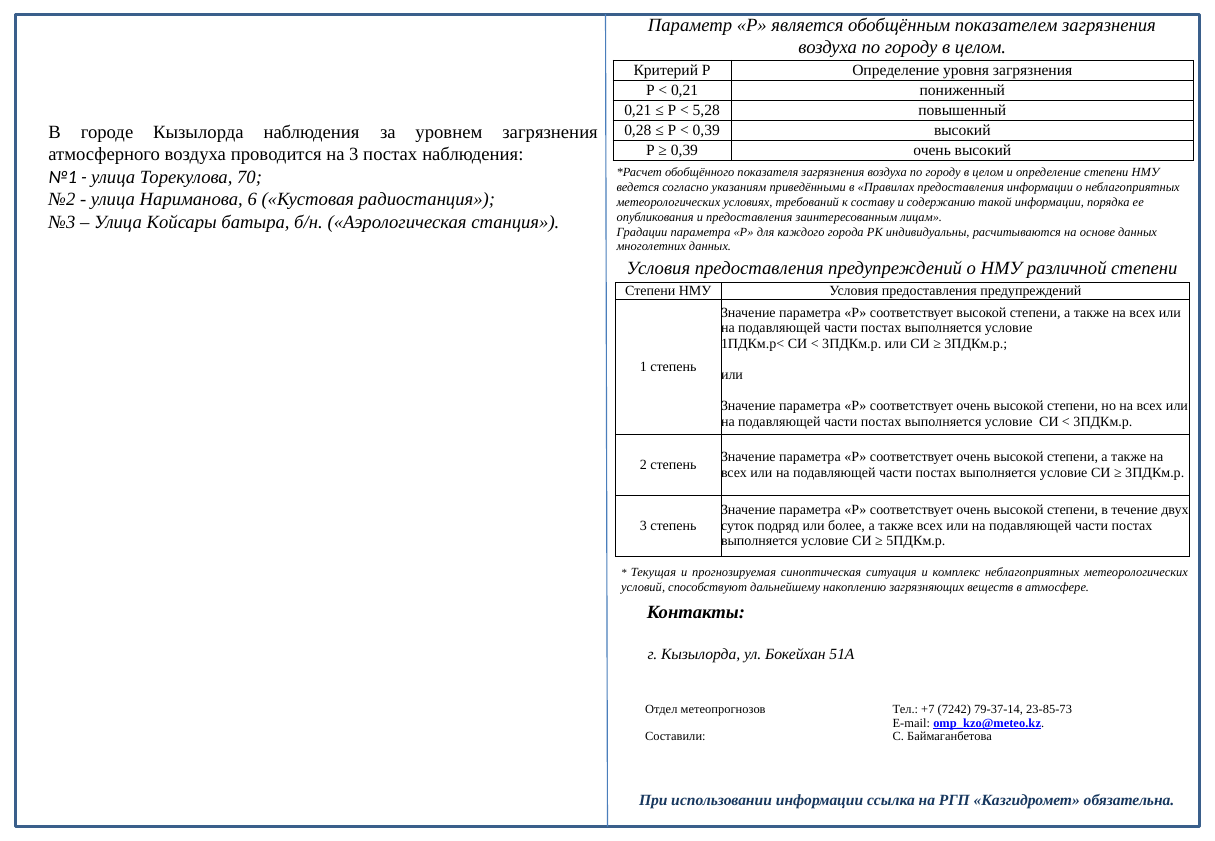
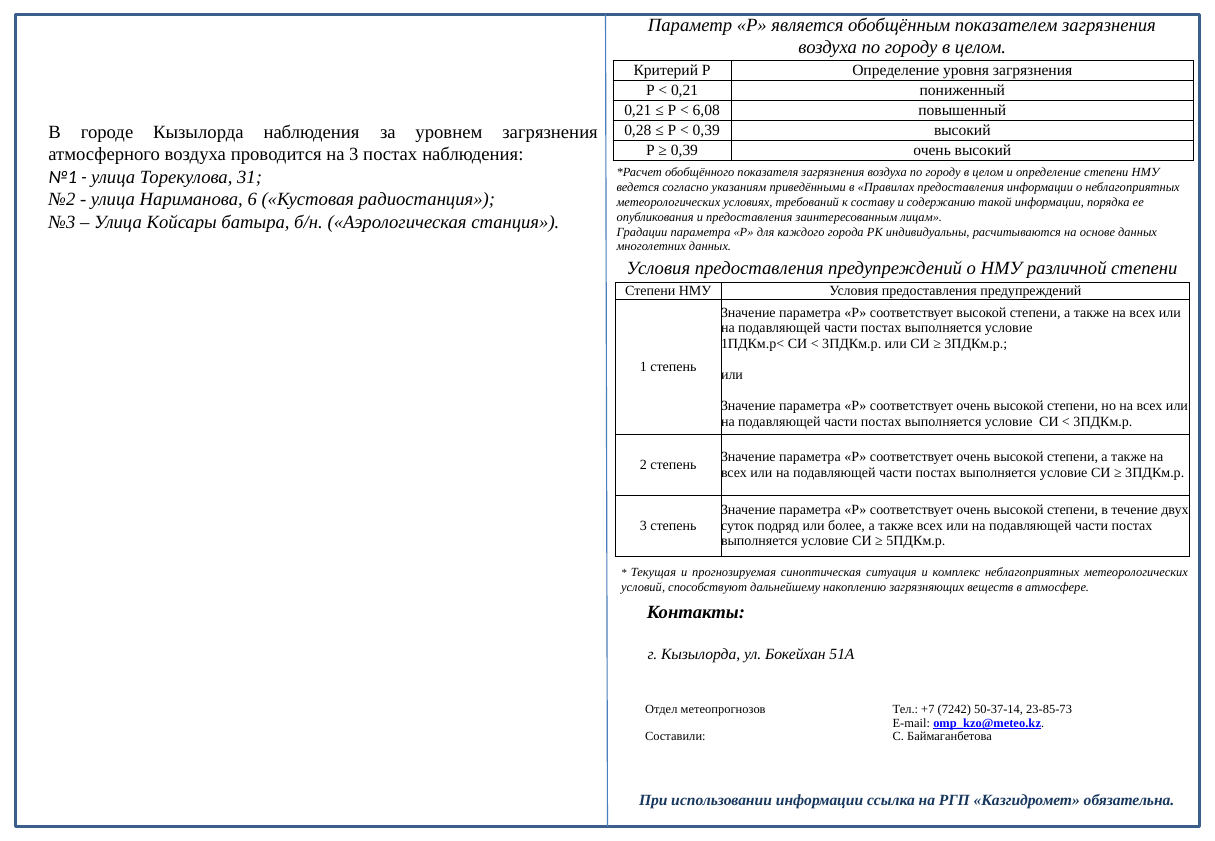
5,28: 5,28 -> 6,08 (706, 110)
70: 70 -> 31 (250, 177)
79-37-14: 79-37-14 -> 50-37-14 (999, 709)
